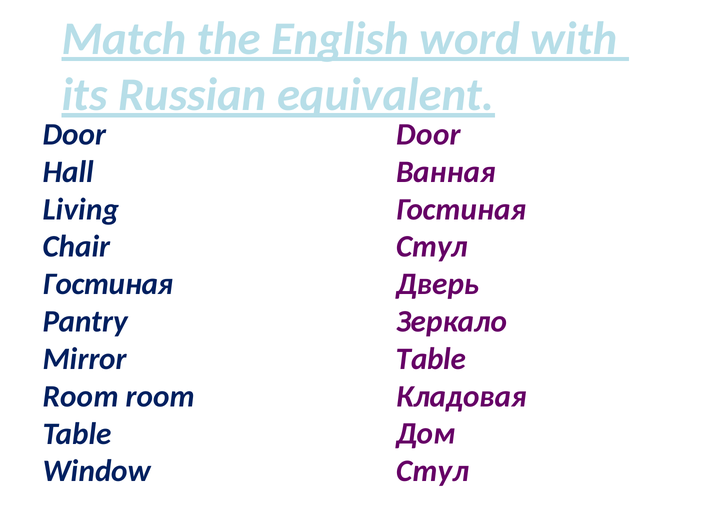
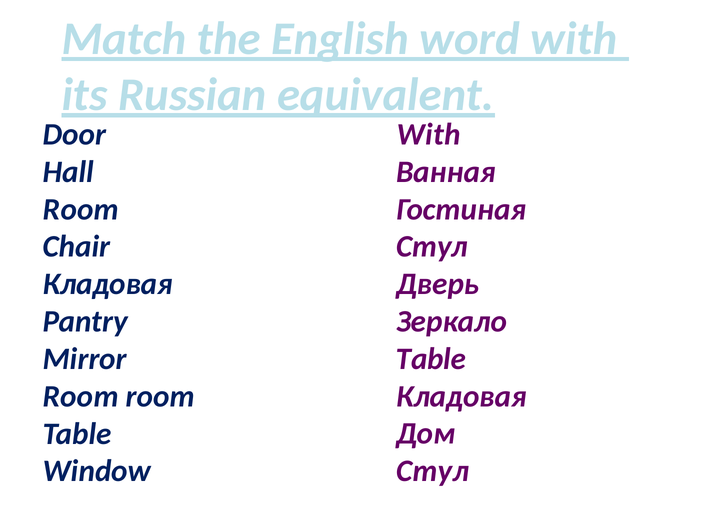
Door: Door -> With (429, 134)
Living: Living -> Room (81, 209)
Гостиная: Гостиная -> Кладовая (108, 284)
